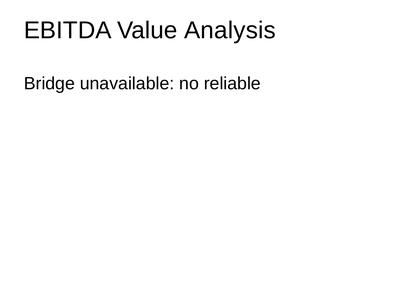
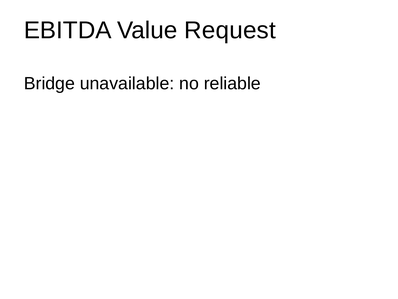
Analysis: Analysis -> Request (230, 30)
